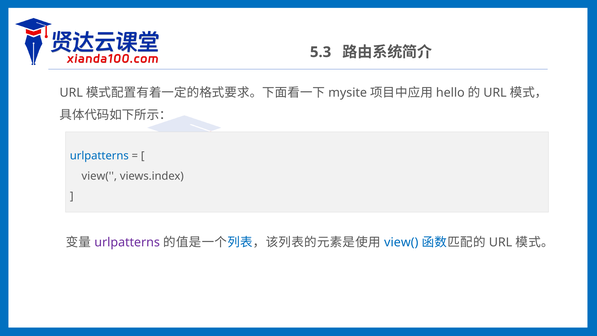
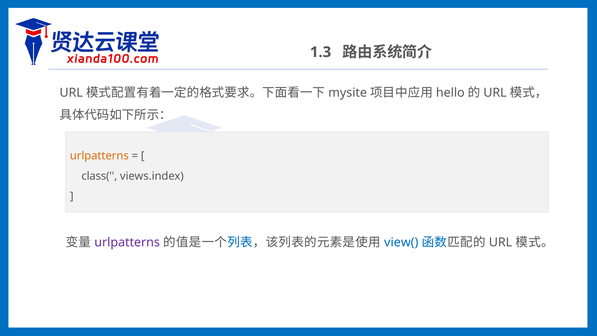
5.3: 5.3 -> 1.3 (321, 52)
urlpatterns colour: blue -> orange (99, 156)
view(: view( -> class( (99, 176)
